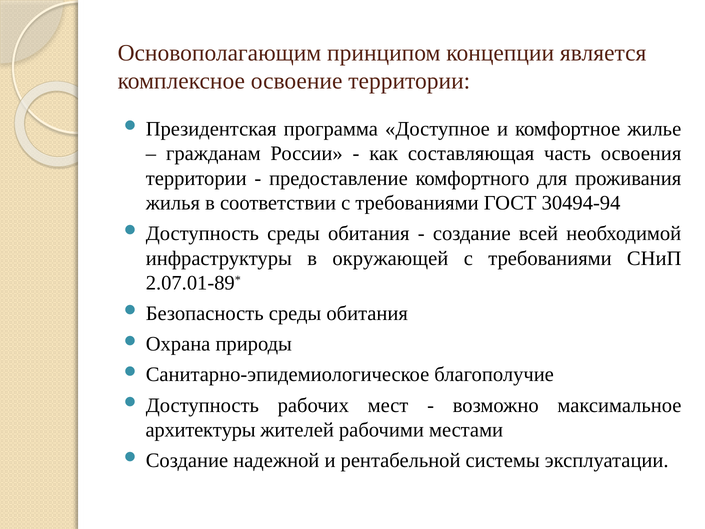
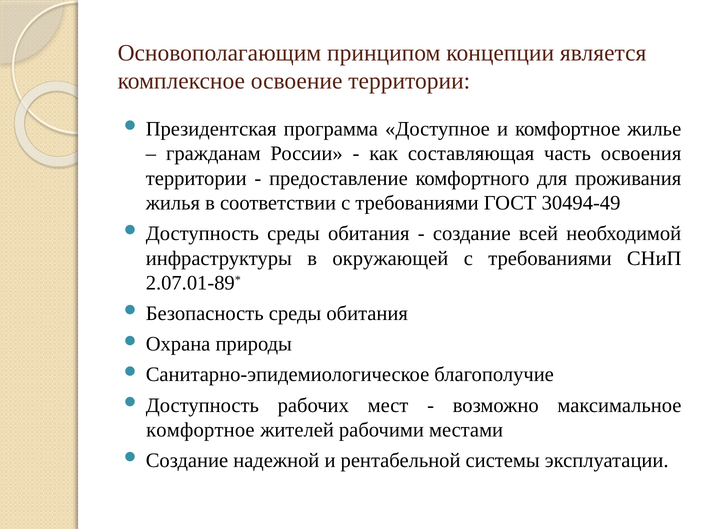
30494-94: 30494-94 -> 30494-49 (581, 203)
архитектуры: архитектуры -> комфортное (200, 430)
